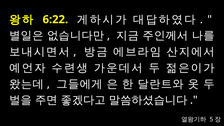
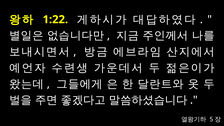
6:22: 6:22 -> 1:22 (55, 20)
